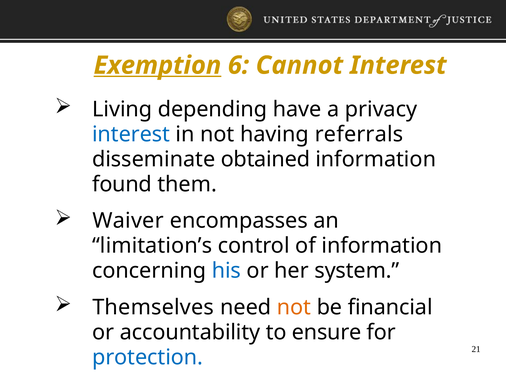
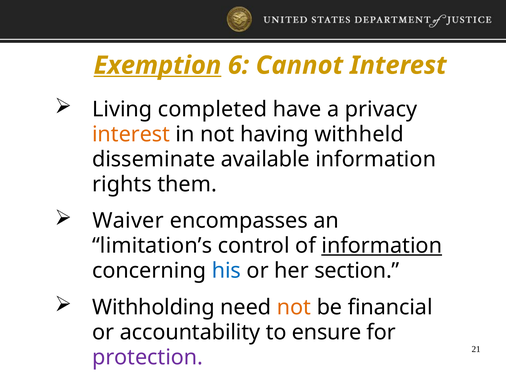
depending: depending -> completed (212, 109)
interest colour: blue -> orange (131, 134)
referrals: referrals -> withheld (359, 134)
obtained: obtained -> available (265, 159)
found: found -> rights (122, 184)
information underline: none -> present (382, 245)
system: system -> section (357, 270)
Themselves: Themselves -> Withholding (153, 307)
protection colour: blue -> purple (148, 357)
